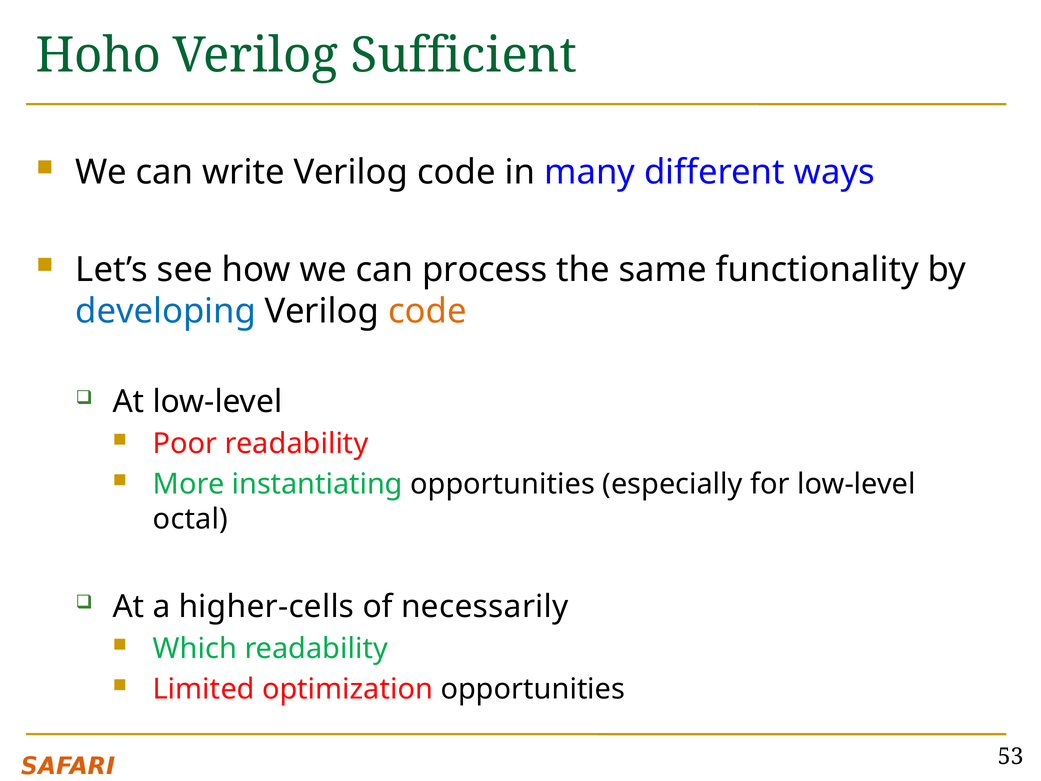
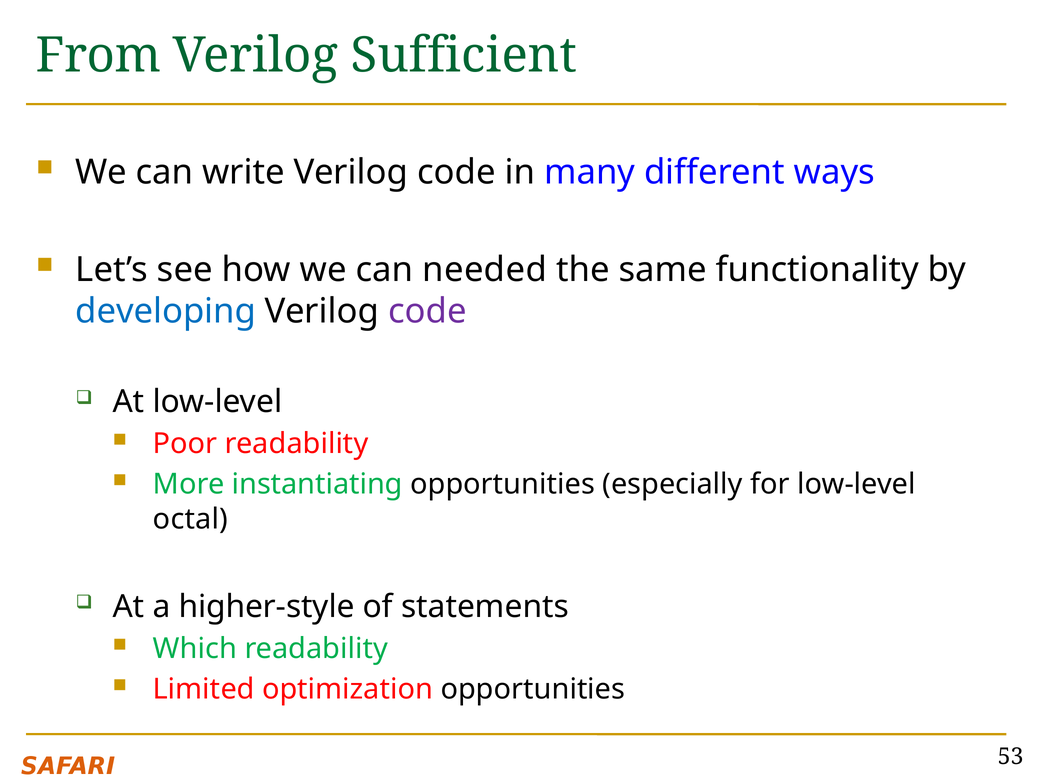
Hoho: Hoho -> From (99, 55)
process: process -> needed (485, 270)
code colour: orange -> purple (427, 311)
higher-cells: higher-cells -> higher-style (267, 606)
necessarily: necessarily -> statements (485, 606)
